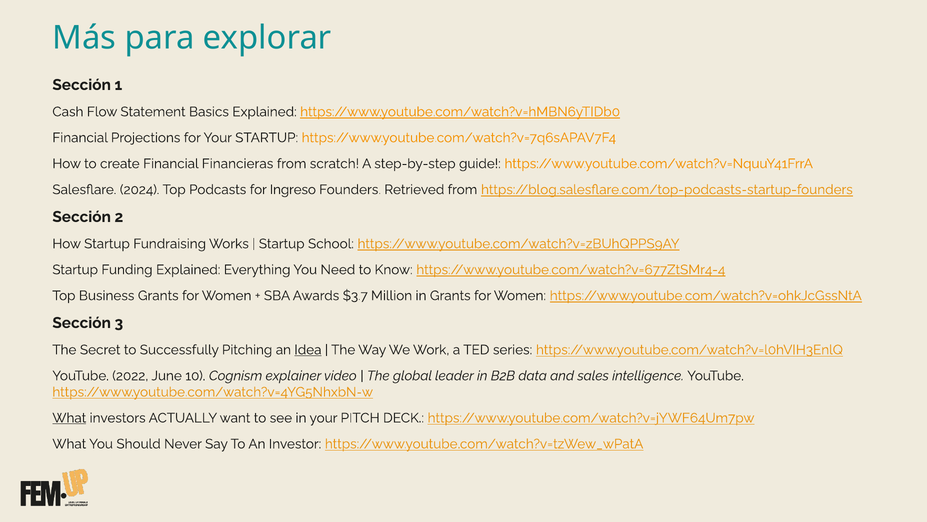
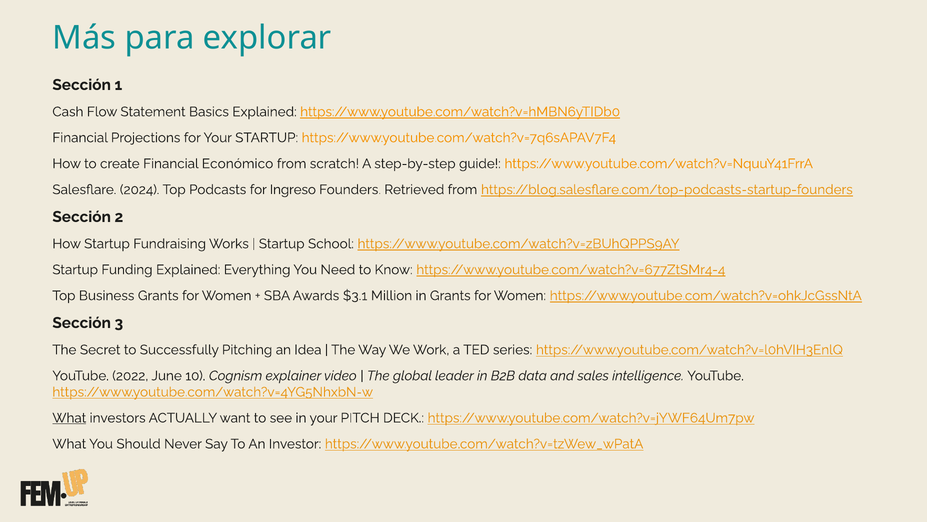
Financieras: Financieras -> Económico (237, 164)
$3.7: $3.7 -> $3.1 (355, 295)
Idea underline: present -> none (308, 349)
